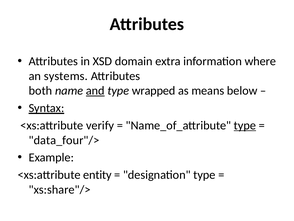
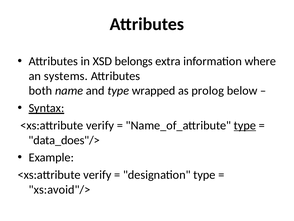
domain: domain -> belongs (134, 61)
and underline: present -> none (95, 91)
means: means -> prolog (208, 91)
data_four"/>: data_four"/> -> data_does"/> (64, 140)
entity: entity -> verify (97, 174)
xs:share"/>: xs:share"/> -> xs:avoid"/> (60, 189)
